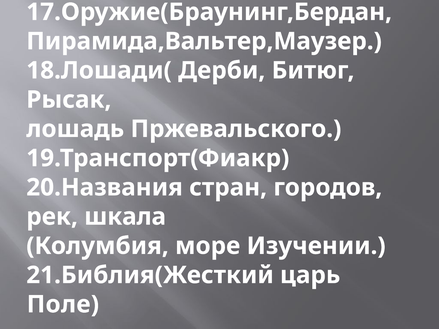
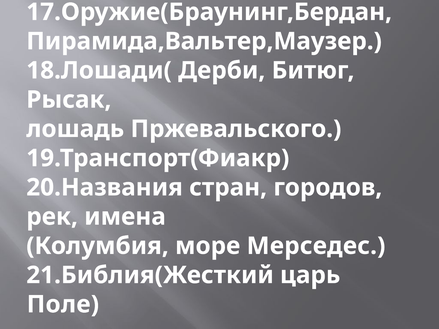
шкала: шкала -> имена (125, 217)
Изучении: Изучении -> Мерседес (316, 246)
